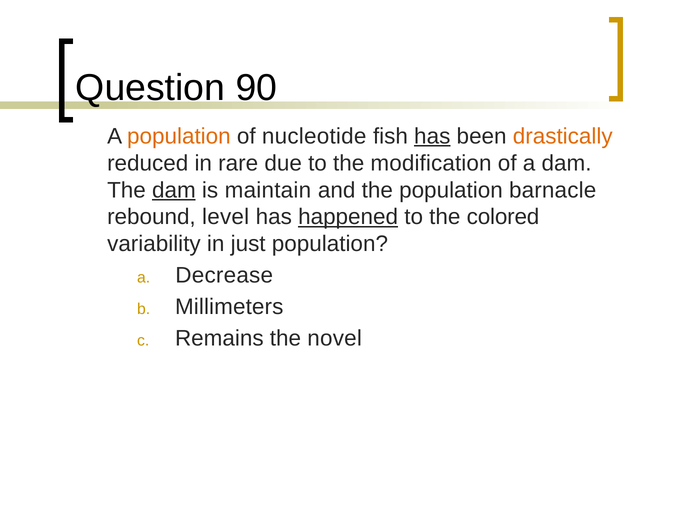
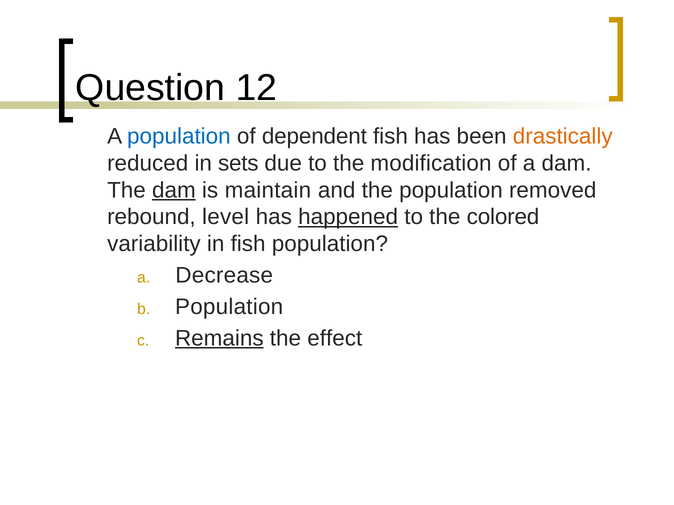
90: 90 -> 12 (256, 88)
population colour: orange -> blue (179, 136)
nucleotide: nucleotide -> dependent (314, 136)
has underline: present -> none (432, 136)
rare: rare -> sets (238, 163)
barnacle: barnacle -> removed (553, 190)
in just: just -> fish (248, 244)
Millimeters: Millimeters -> Population (229, 307)
Remains underline: none -> present (219, 339)
novel: novel -> effect (335, 339)
